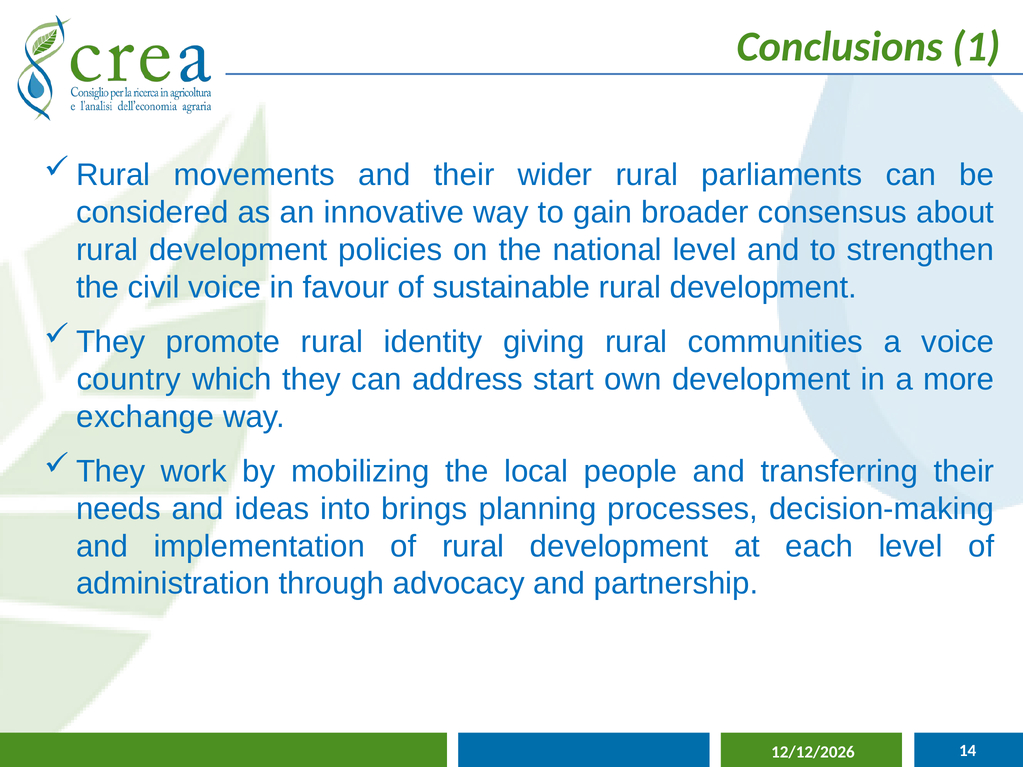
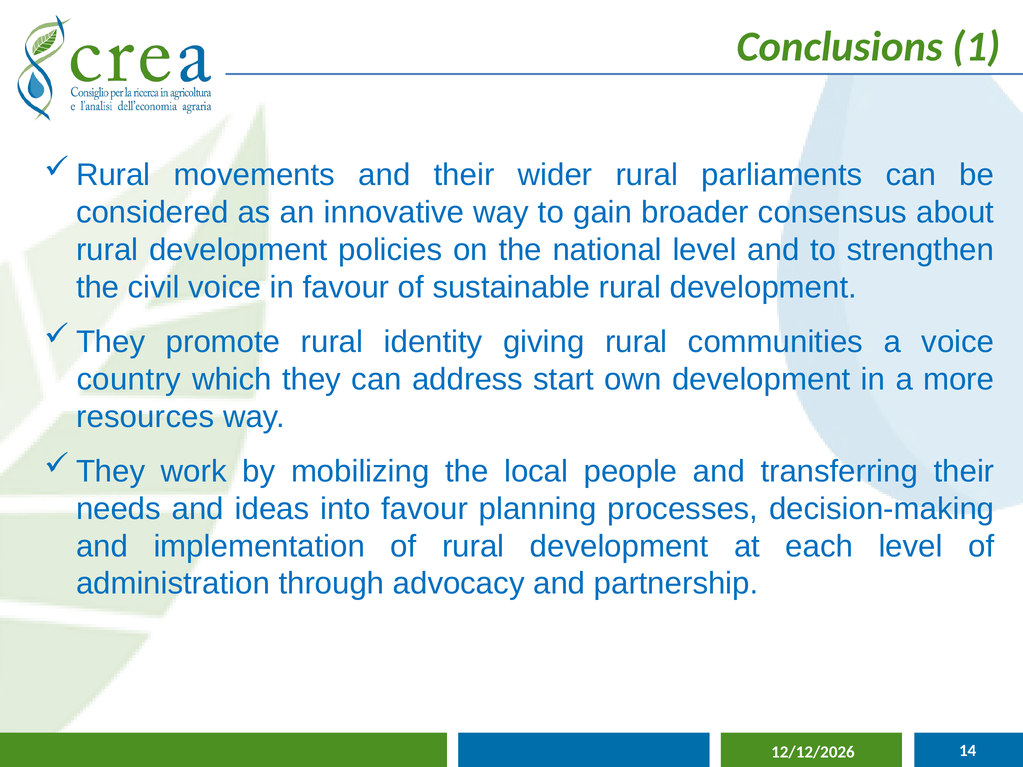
exchange: exchange -> resources (145, 417)
into brings: brings -> favour (425, 509)
